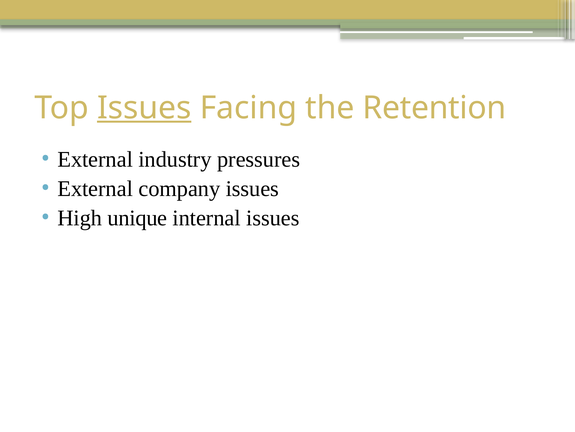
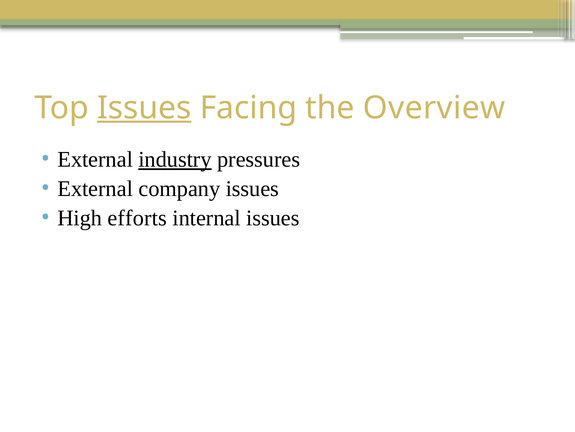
Retention: Retention -> Overview (434, 108)
industry underline: none -> present (175, 159)
unique: unique -> efforts (137, 218)
